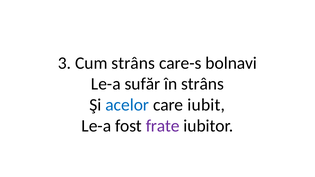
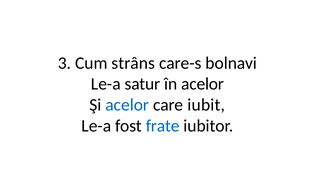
sufăr: sufăr -> satur (142, 84)
în strâns: strâns -> acelor (203, 84)
frate colour: purple -> blue (163, 126)
